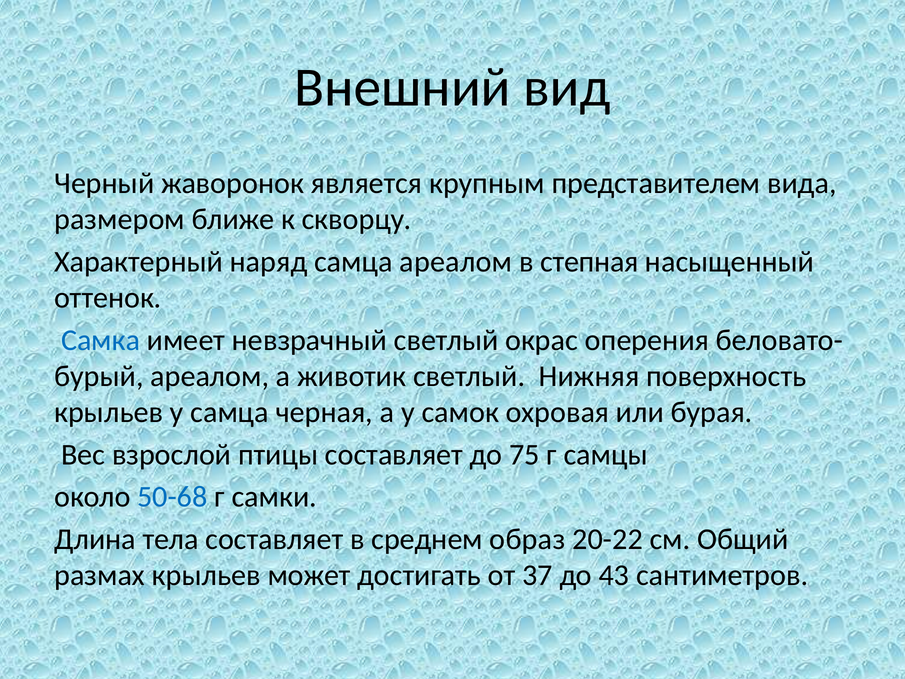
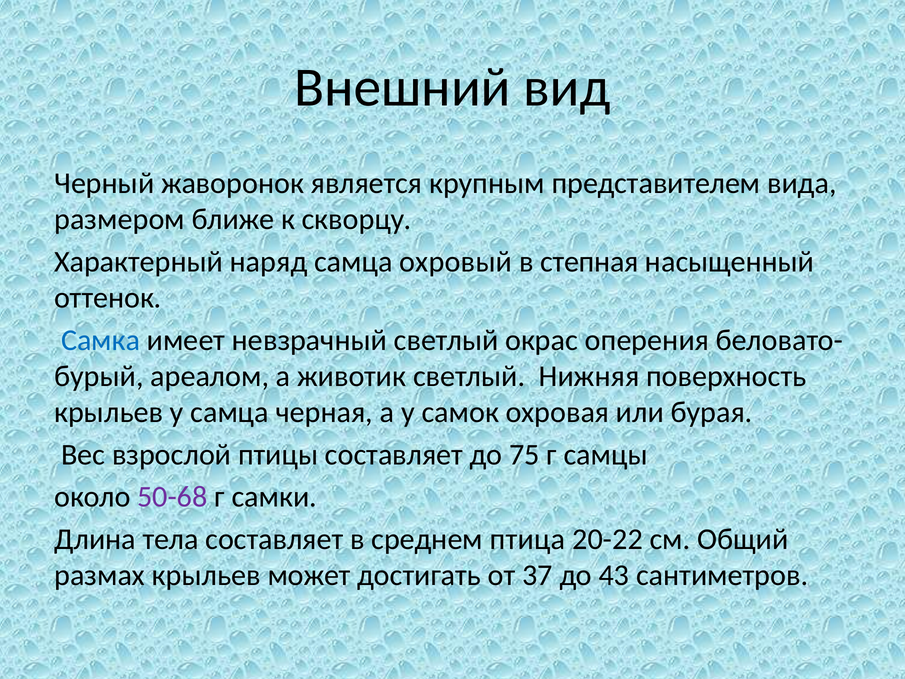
самца ареалом: ареалом -> охровый (456, 262)
50-68 colour: blue -> purple (172, 497)
образ: образ -> птица (527, 539)
